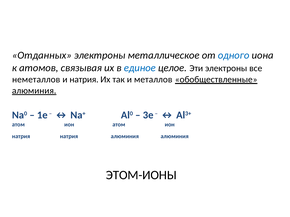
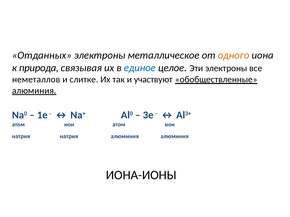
одного colour: blue -> orange (234, 55)
атомов: атомов -> природа (39, 68)
и натрия: натрия -> слитке (84, 80)
металлов: металлов -> участвуют (153, 80)
ЭТОМ-ИОНЫ: ЭТОМ-ИОНЫ -> ИОНА-ИОНЫ (141, 175)
